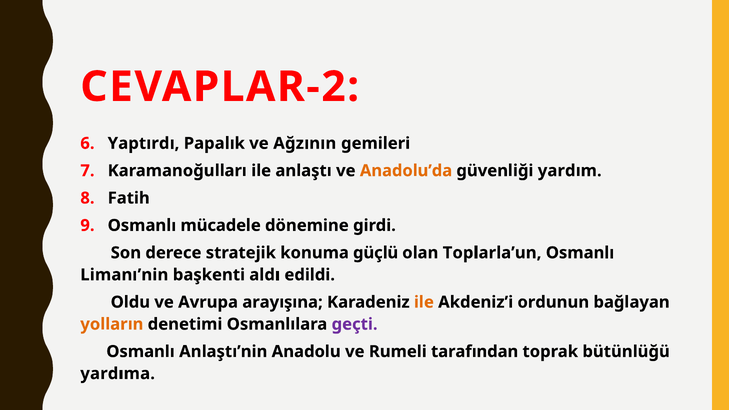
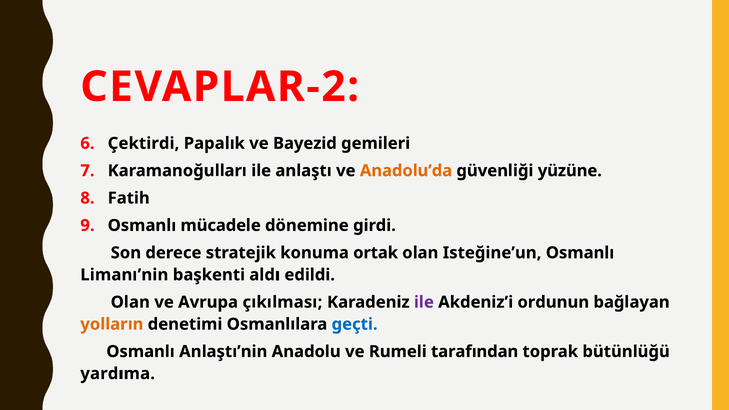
Yaptırdı: Yaptırdı -> Çektirdi (144, 143)
Ağzının: Ağzının -> Bayezid (305, 143)
yardım: yardım -> yüzüne (570, 171)
güçlü: güçlü -> ortak (376, 253)
Toplarla’un: Toplarla’un -> Isteğine’un (492, 253)
Oldu: Oldu -> Olan (130, 302)
arayışına: arayışına -> çıkılması (282, 302)
ile colour: orange -> purple (424, 302)
geçti colour: purple -> blue (355, 324)
